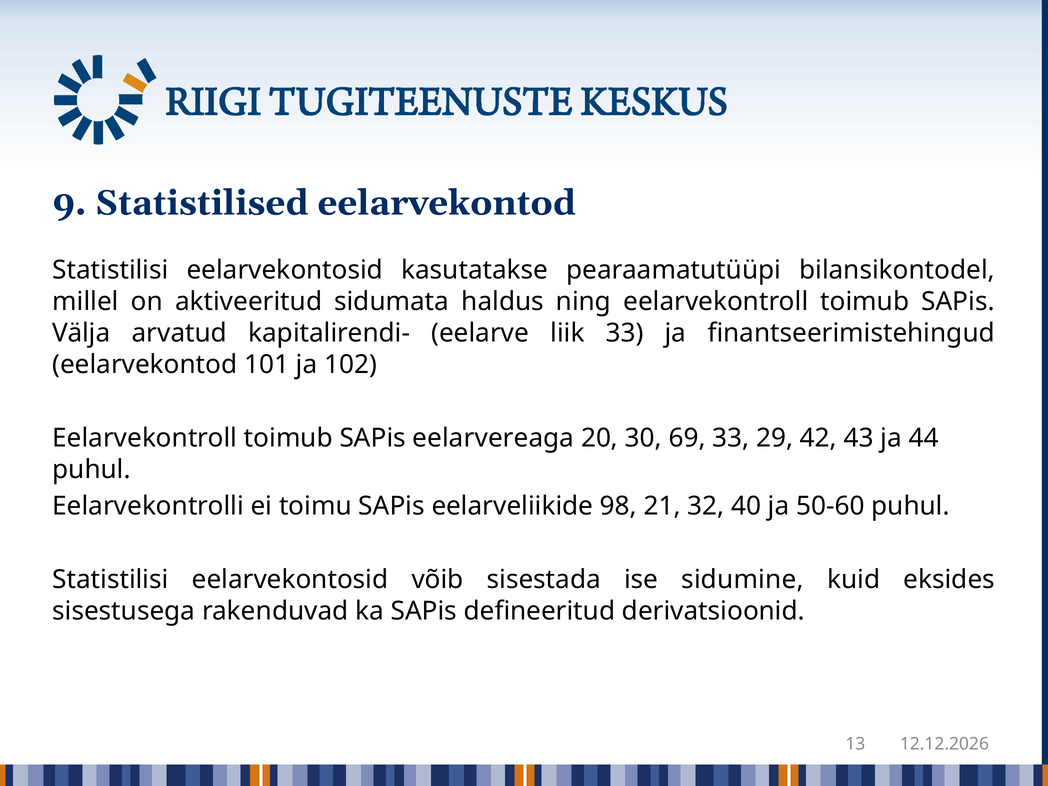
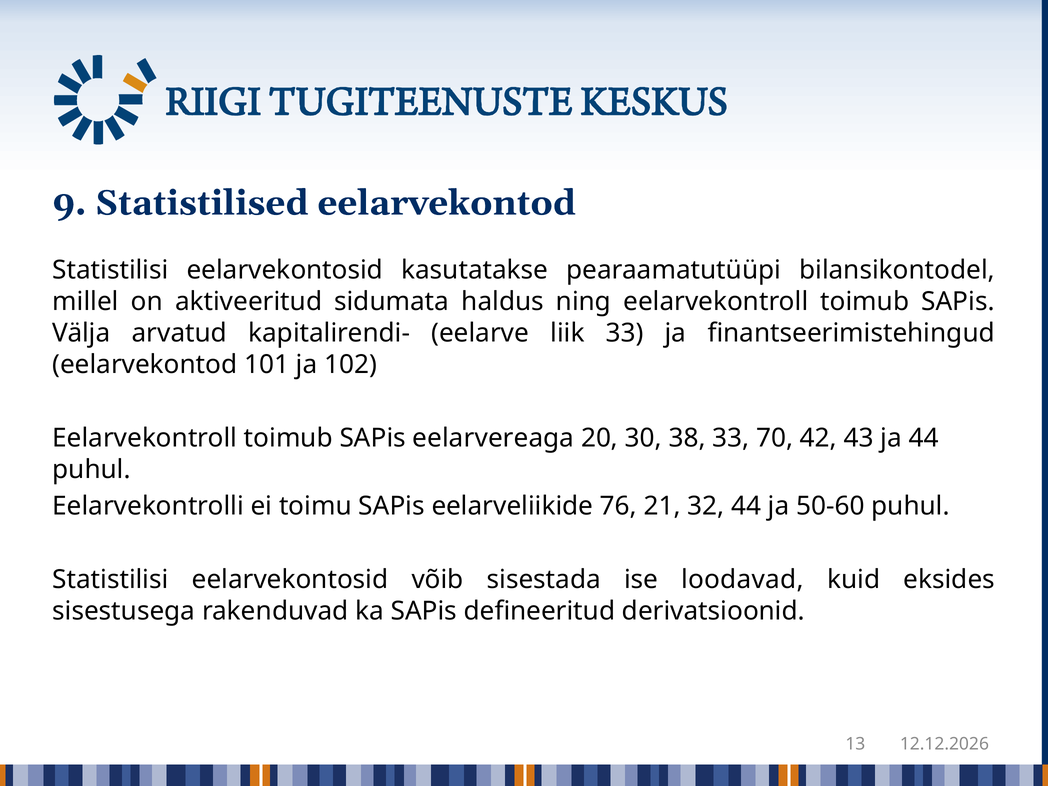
69: 69 -> 38 (687, 438)
29: 29 -> 70 (775, 438)
98: 98 -> 76 (618, 506)
32 40: 40 -> 44 (746, 506)
sidumine: sidumine -> loodavad (742, 579)
